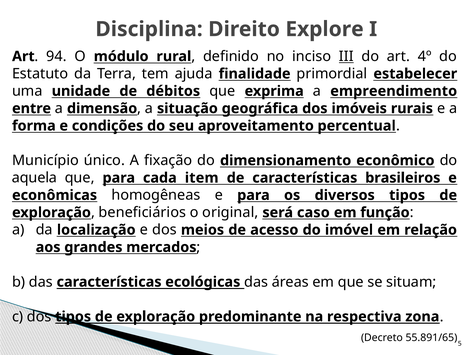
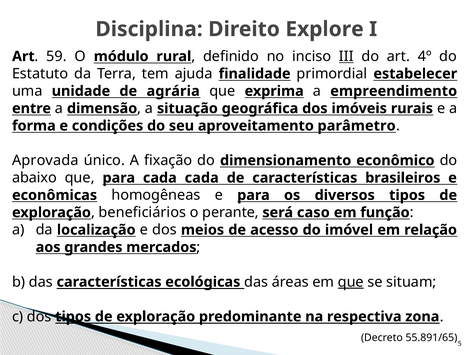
94: 94 -> 59 (56, 56)
débitos: débitos -> agrária (173, 91)
percentual: percentual -> parâmetro (357, 126)
Município: Município -> Aprovada (45, 160)
aquela: aquela -> abaixo (34, 178)
cada item: item -> cada (202, 178)
original: original -> perante (230, 212)
que underline: none -> present (351, 282)
